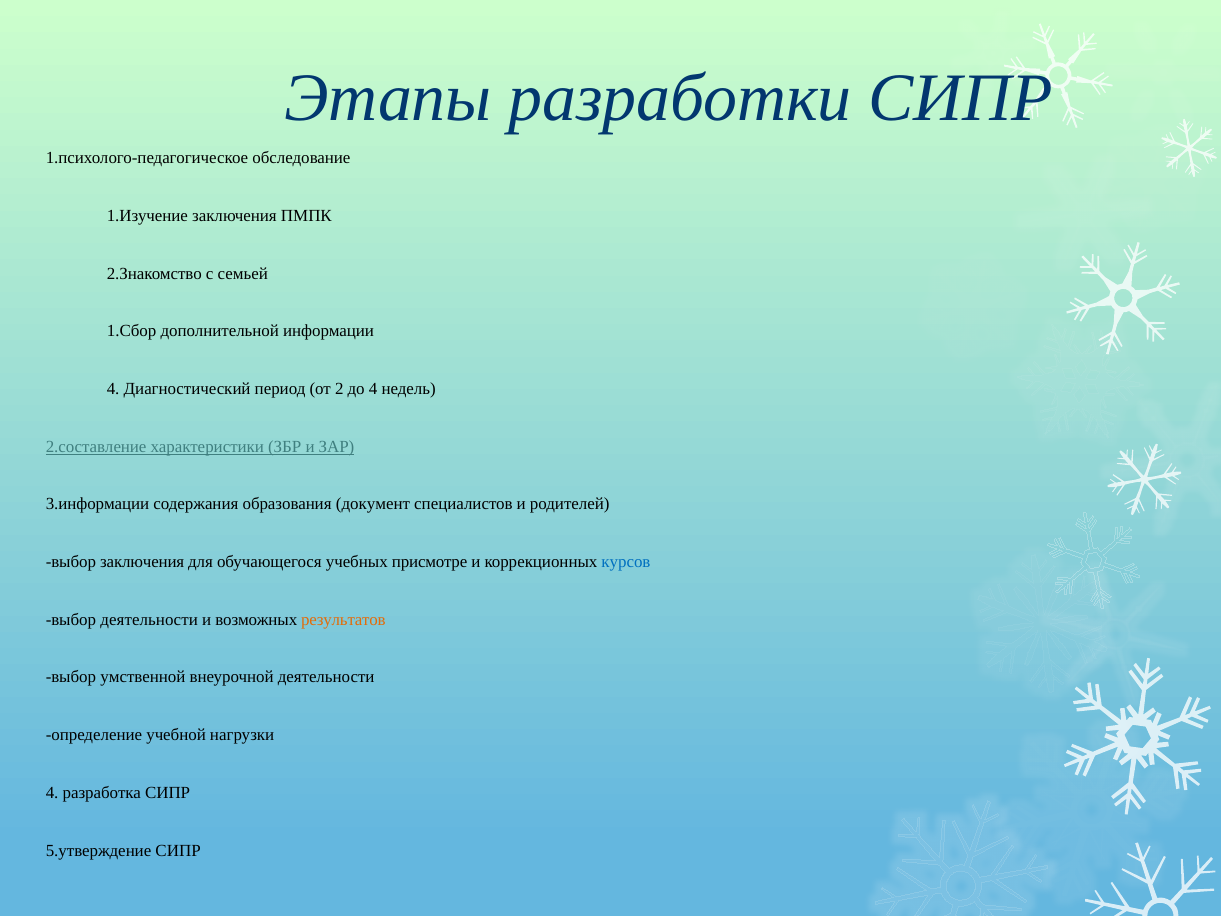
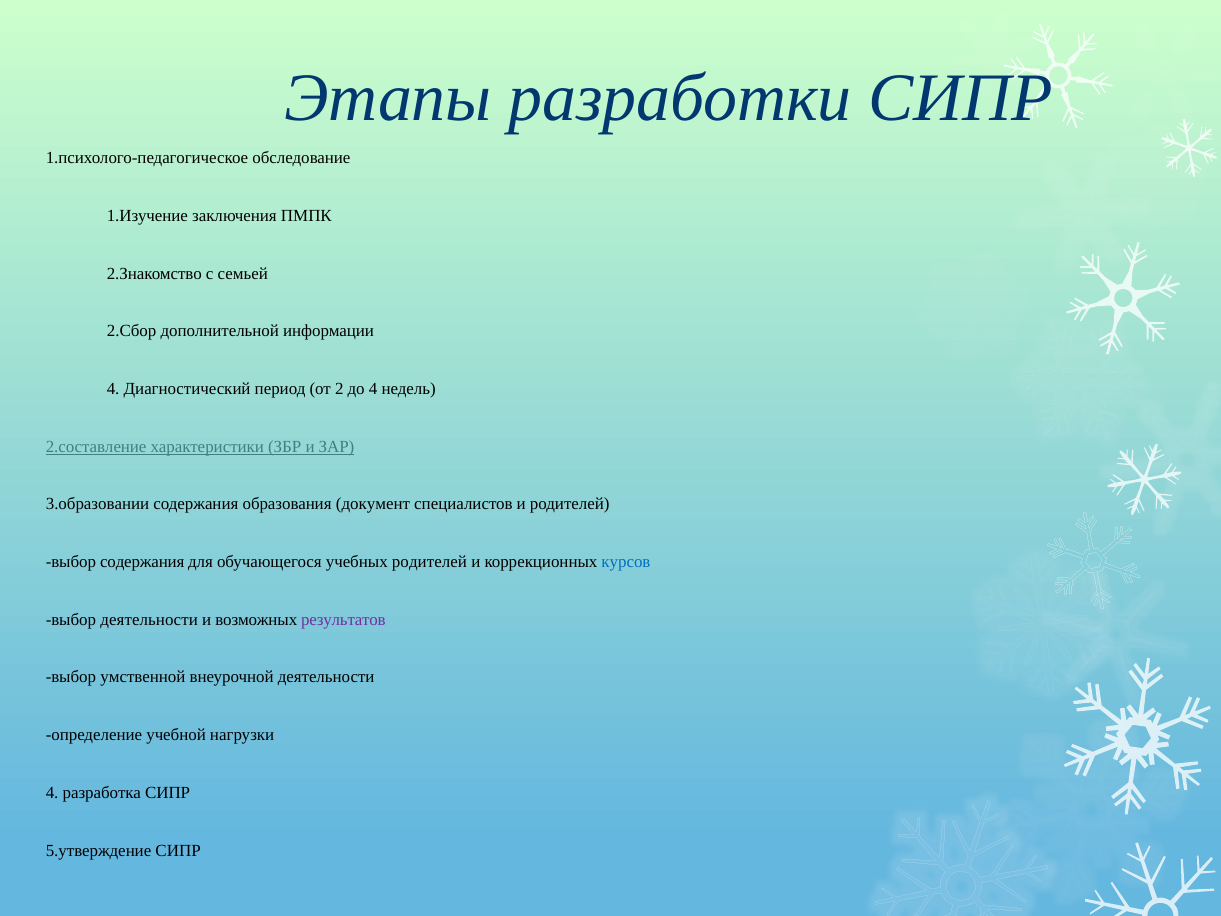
1.Сбор: 1.Сбор -> 2.Сбор (132, 331)
3.информации: 3.информации -> 3.образовании (97, 504)
выбор заключения: заключения -> содержания (142, 562)
учебных присмотре: присмотре -> родителей (429, 562)
результатов colour: orange -> purple (343, 620)
